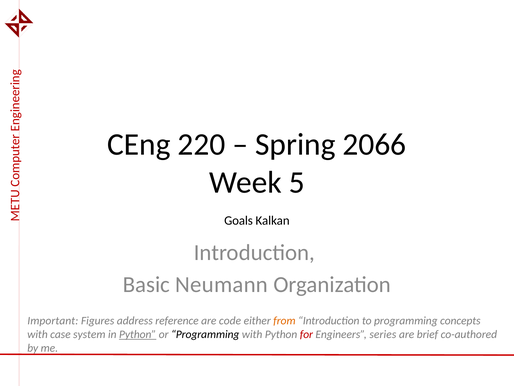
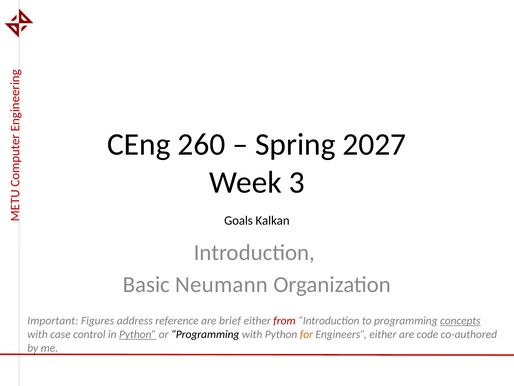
220: 220 -> 260 (202, 144)
2066: 2066 -> 2027 (374, 144)
5: 5 -> 3 (297, 182)
code: code -> brief (230, 320)
from colour: orange -> red (284, 320)
concepts underline: none -> present (460, 320)
system: system -> control (89, 334)
for colour: red -> orange (306, 334)
Engineers series: series -> either (383, 334)
brief: brief -> code (428, 334)
